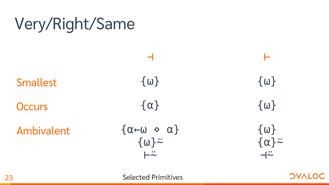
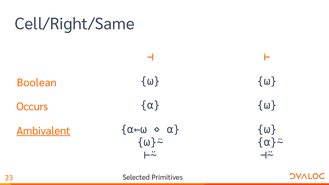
Very/Right/Same: Very/Right/Same -> Cell/Right/Same (75, 24)
Smallest: Smallest -> Boolean (37, 83)
Ambivalent underline: none -> present (43, 131)
